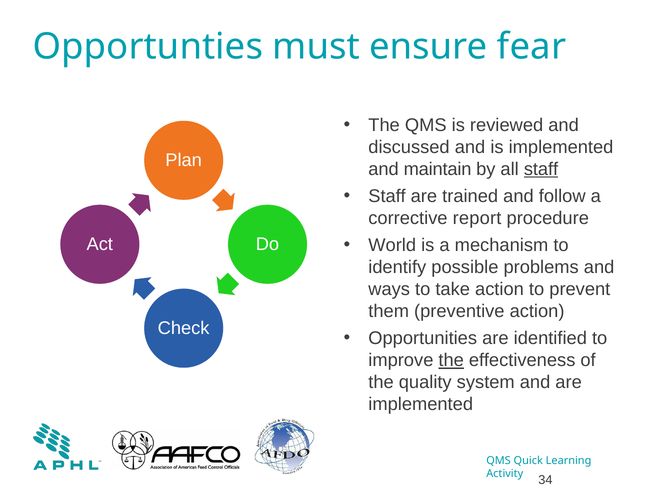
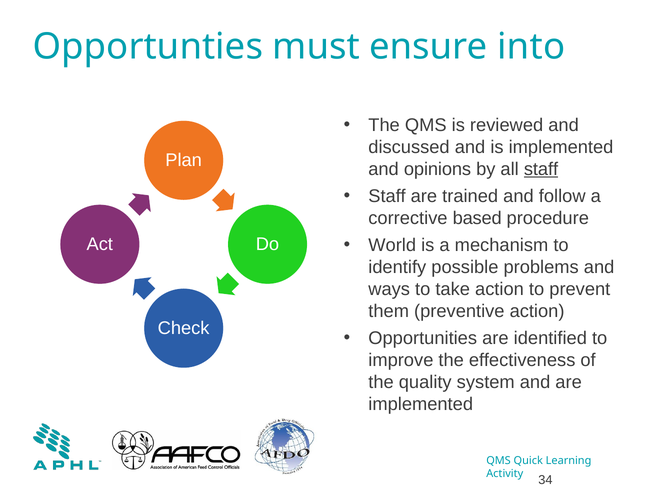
fear: fear -> into (531, 46)
maintain: maintain -> opinions (438, 169)
report: report -> based (477, 218)
the underline: present -> none (451, 360)
